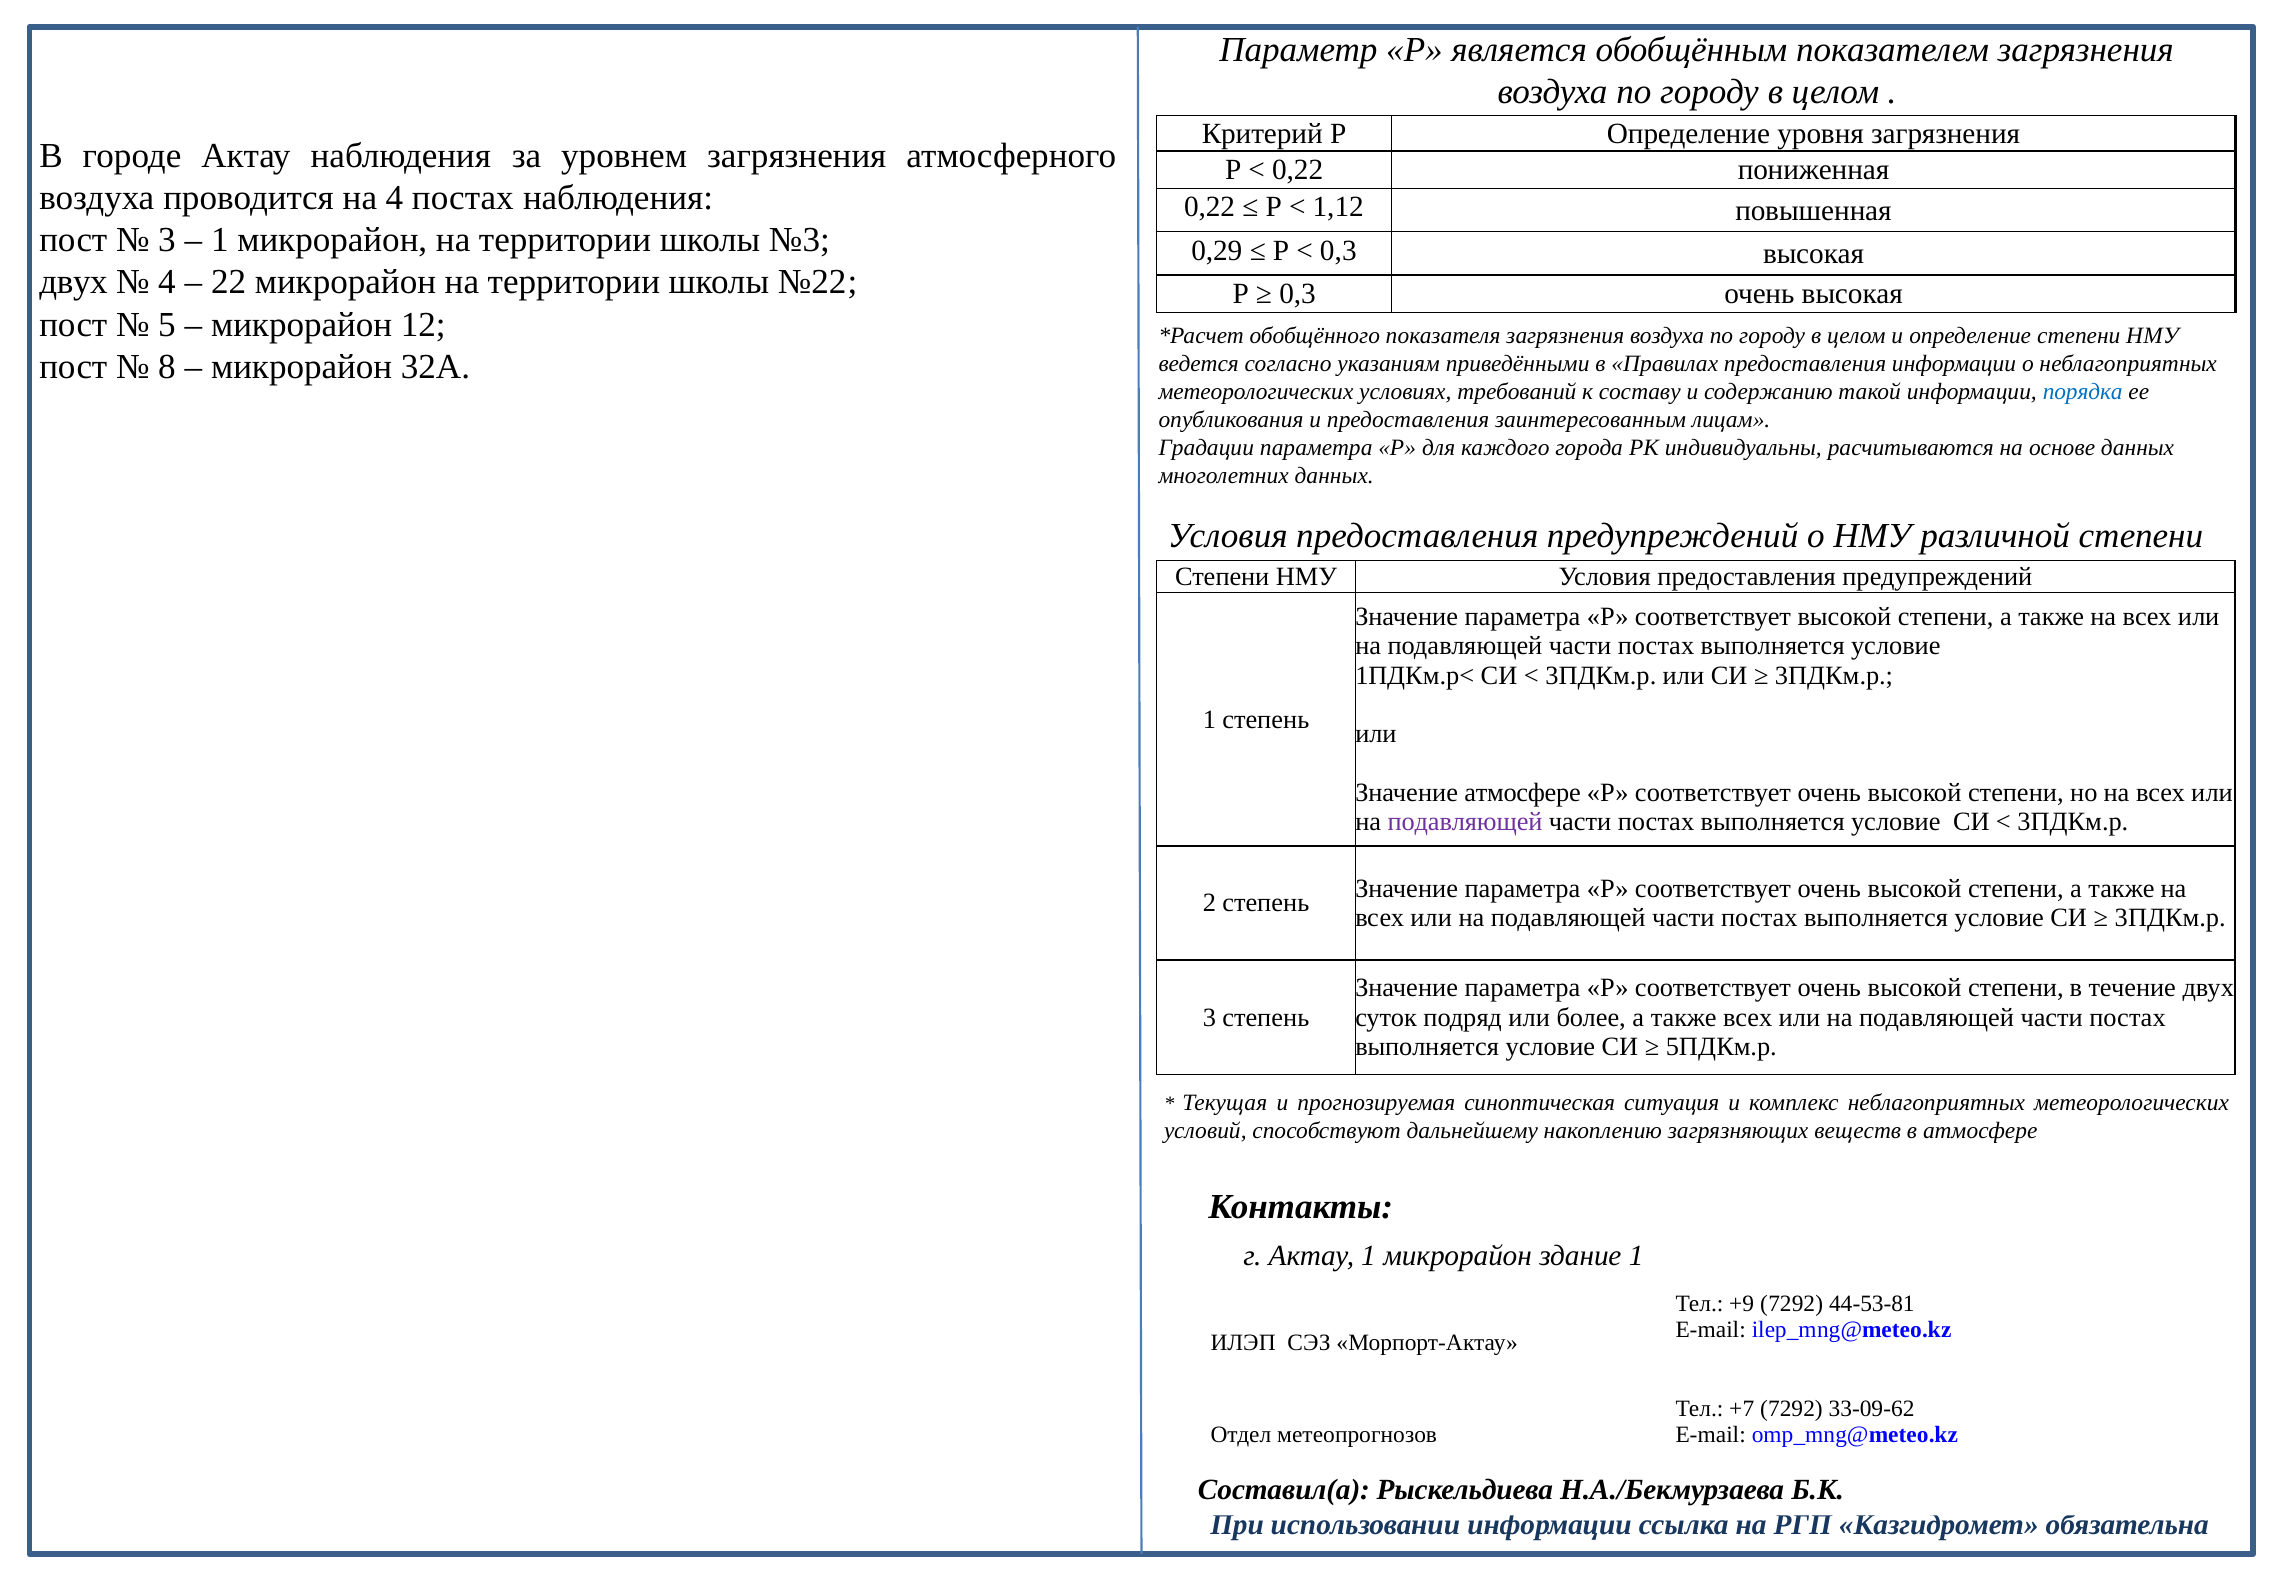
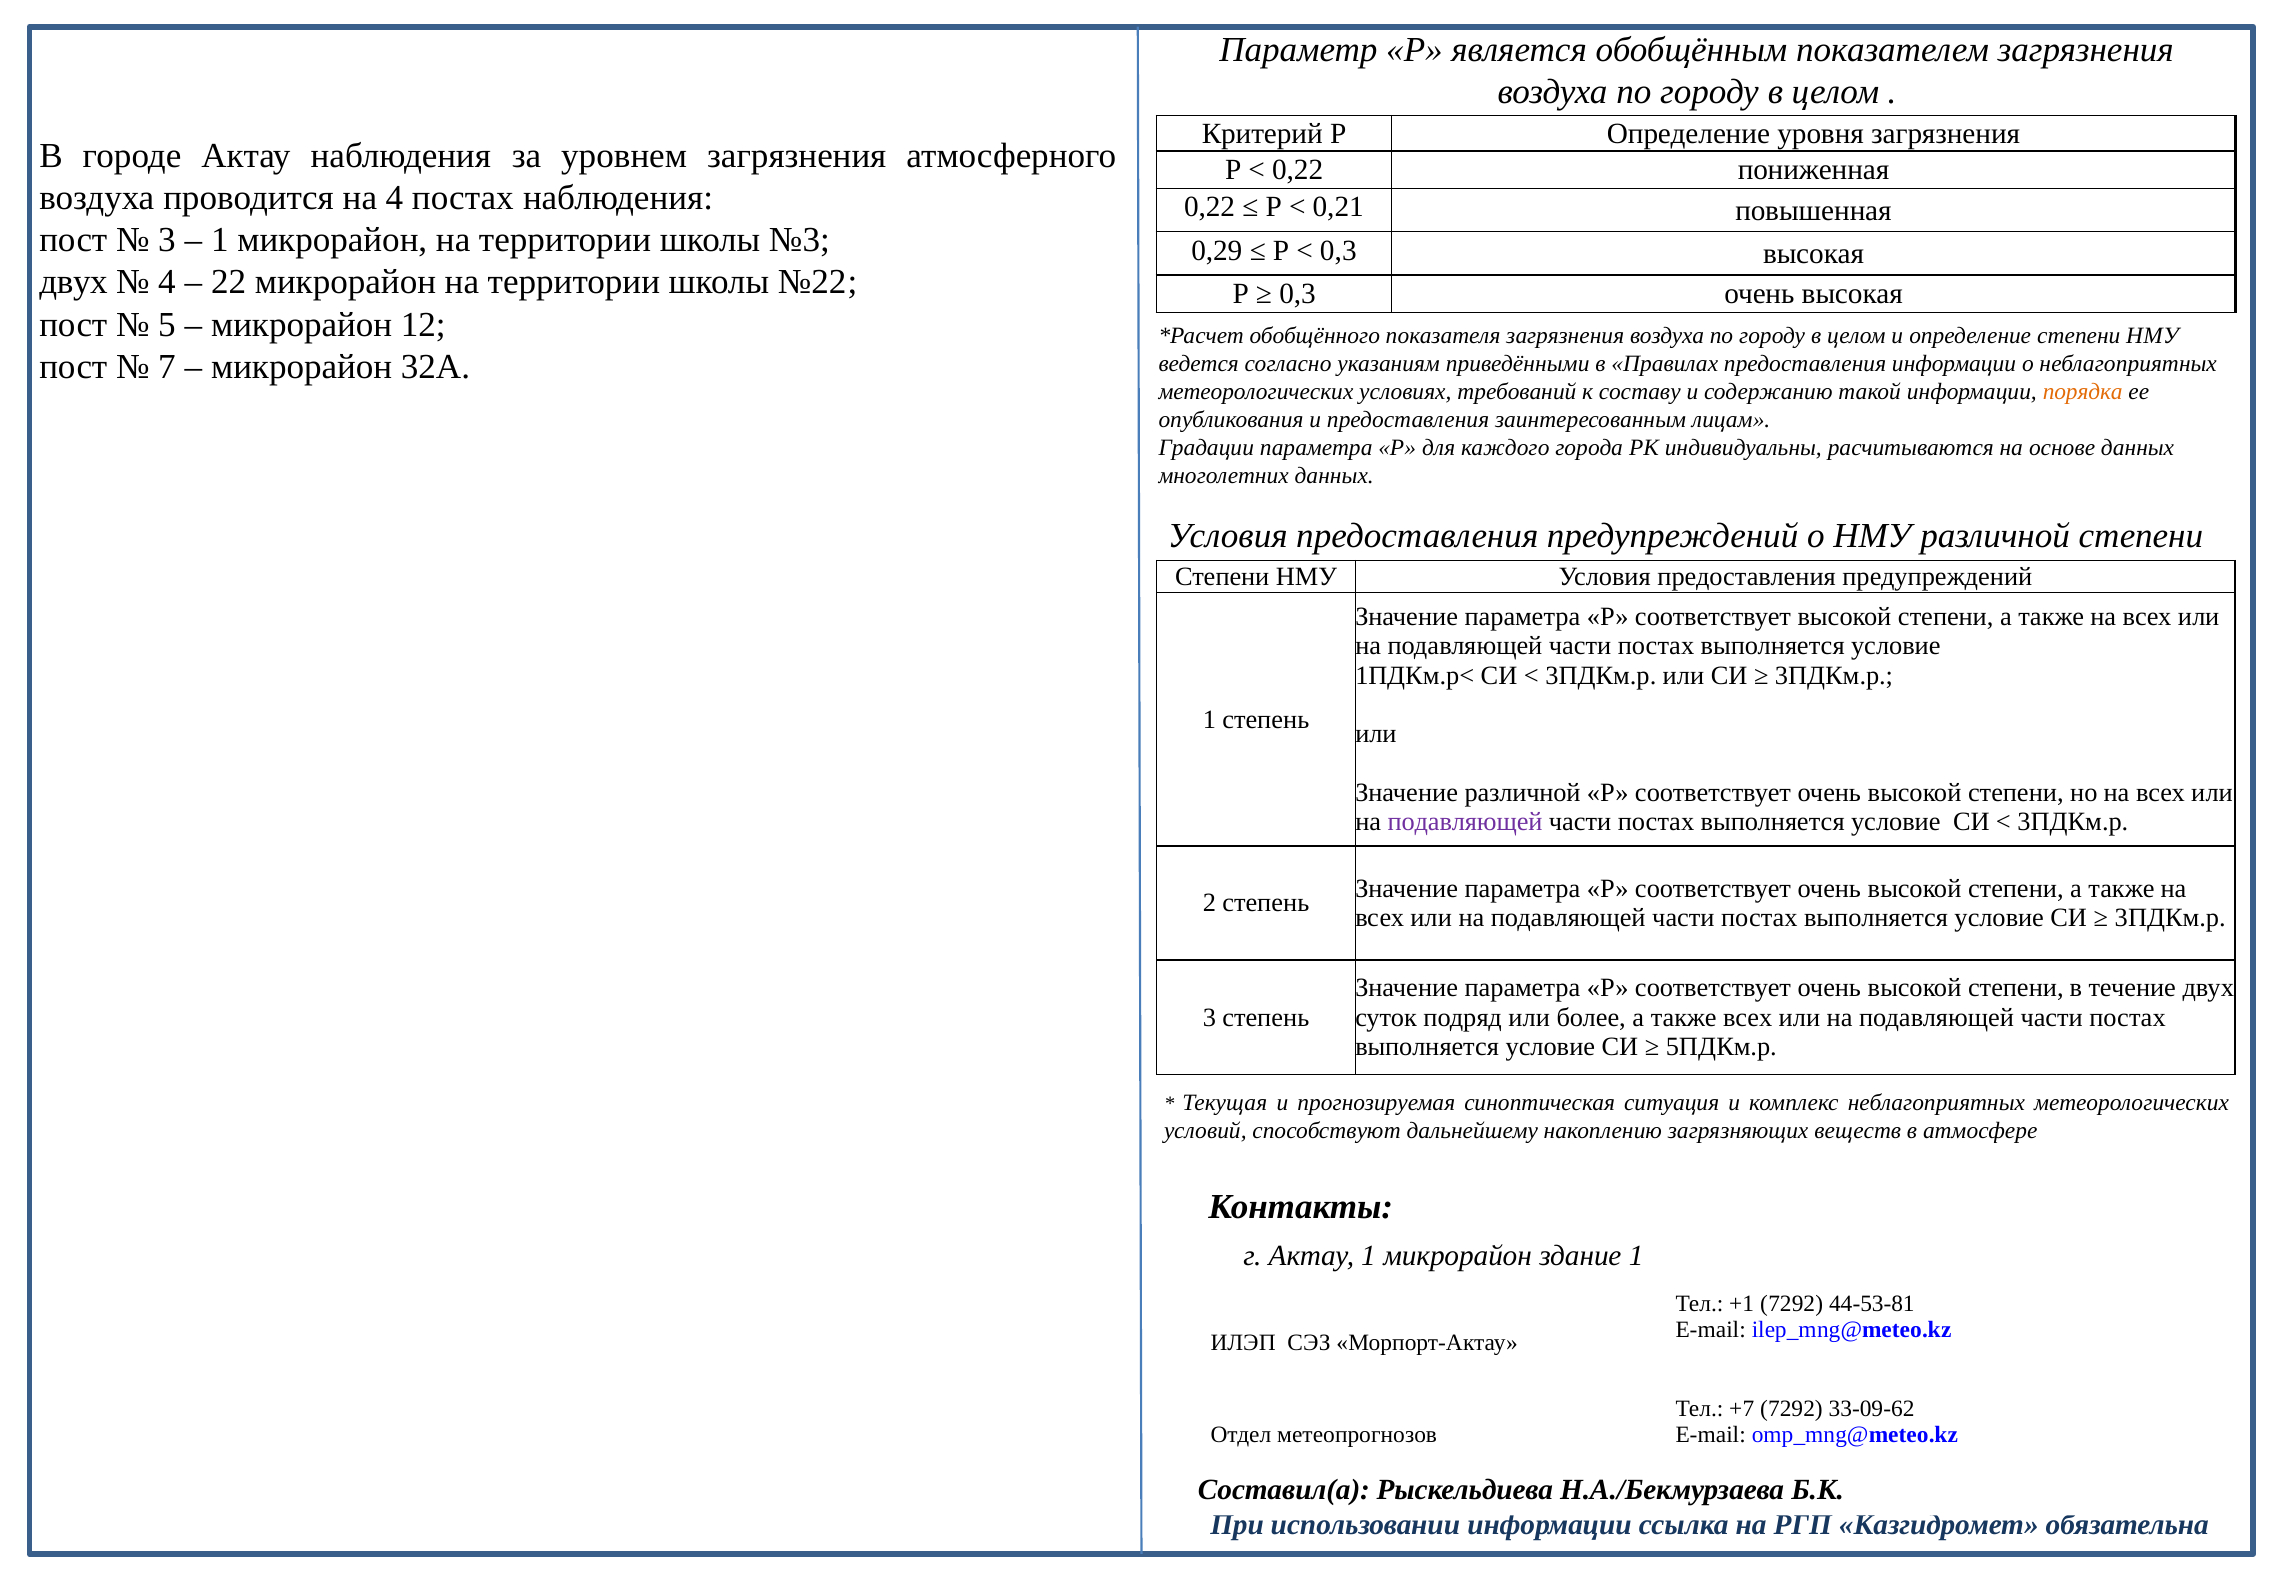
1,12: 1,12 -> 0,21 (1338, 207)
8: 8 -> 7 (167, 367)
порядка colour: blue -> orange (2083, 391)
Значение атмосфере: атмосфере -> различной (1523, 792)
+9: +9 -> +1 (1742, 1303)
